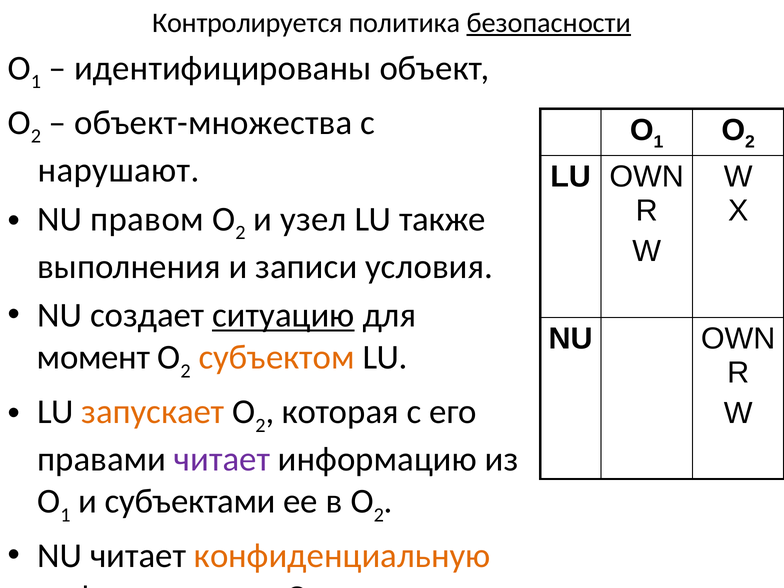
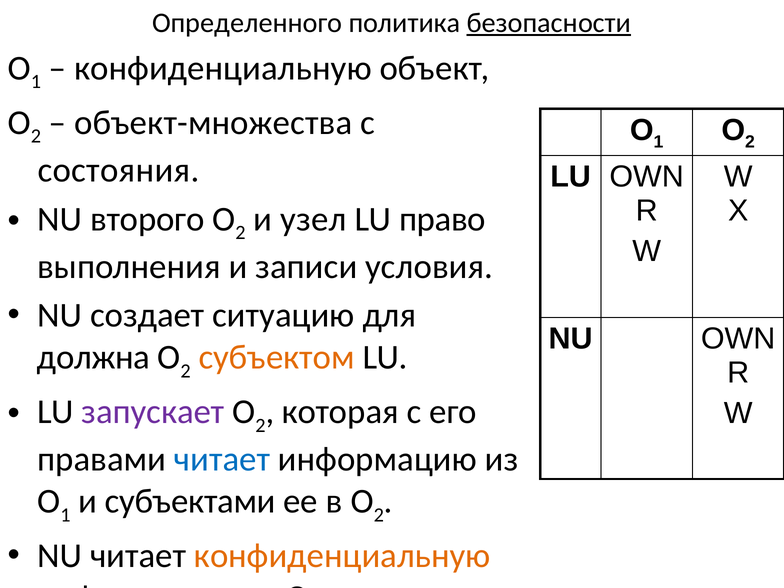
Контролируется: Контролируется -> Определенного (247, 23)
идентифицированы: идентифицированы -> конфиденциальную (223, 68)
нарушают: нарушают -> состояния (119, 170)
правом: правом -> второго (147, 219)
также: также -> право (442, 219)
ситуацию underline: present -> none (283, 315)
момент: момент -> должна (94, 357)
запускает colour: orange -> purple (153, 412)
читает colour: purple -> blue (222, 459)
